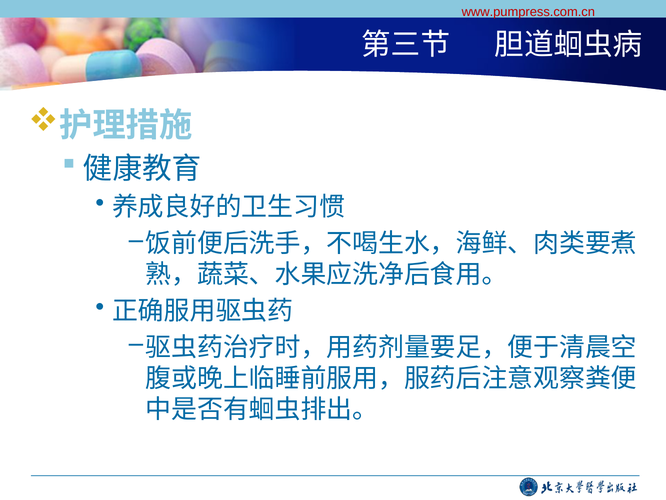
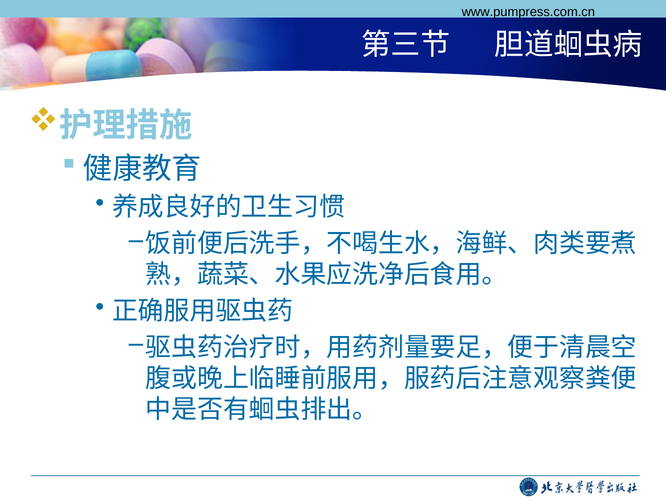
www.pumpress.com.cn colour: red -> black (528, 12)
